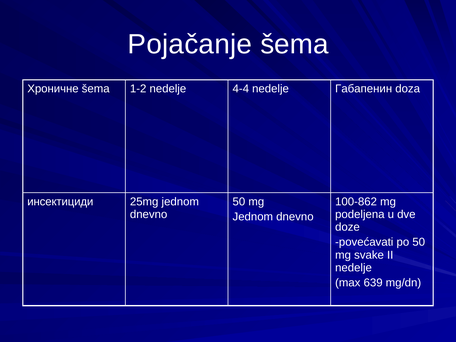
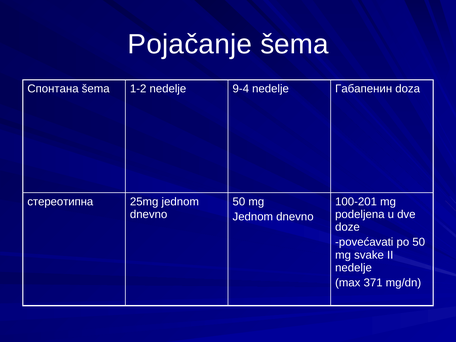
Хроничне: Хроничне -> Спонтана (53, 89)
4-4: 4-4 -> 9-4 (241, 89)
инсектициди: инсектициди -> стереотипна (60, 202)
100-862: 100-862 -> 100-201 (356, 202)
639: 639 -> 371 (373, 283)
